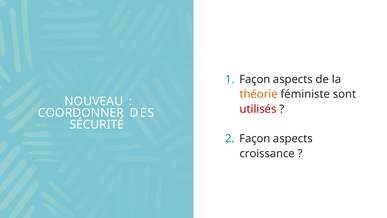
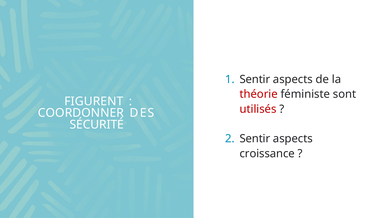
Façon: Façon -> Sentir (255, 79)
théorie colour: orange -> red (259, 94)
NOUVEAU: NOUVEAU -> FIGURENT (94, 101)
Façon: Façon -> Sentir (255, 138)
